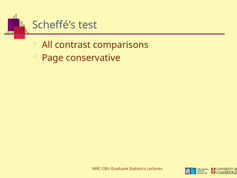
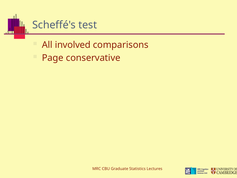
contrast: contrast -> involved (73, 45)
